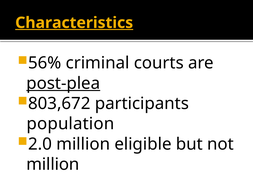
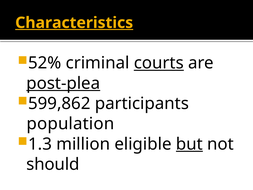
56%: 56% -> 52% (45, 63)
courts underline: none -> present (159, 63)
803,672: 803,672 -> 599,862 (59, 103)
2.0: 2.0 -> 1.3 (40, 144)
but underline: none -> present (189, 144)
million: million -> should (53, 164)
